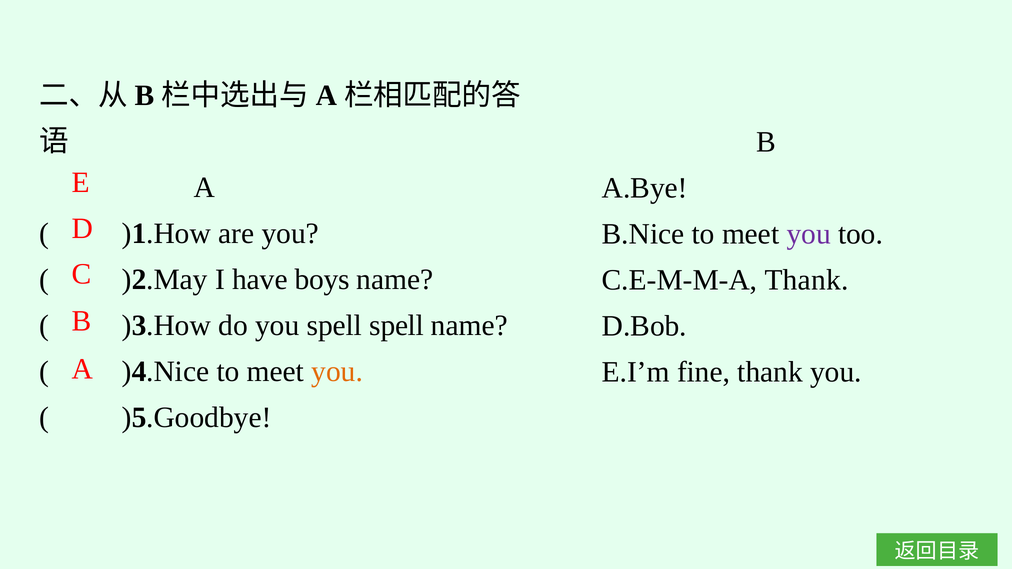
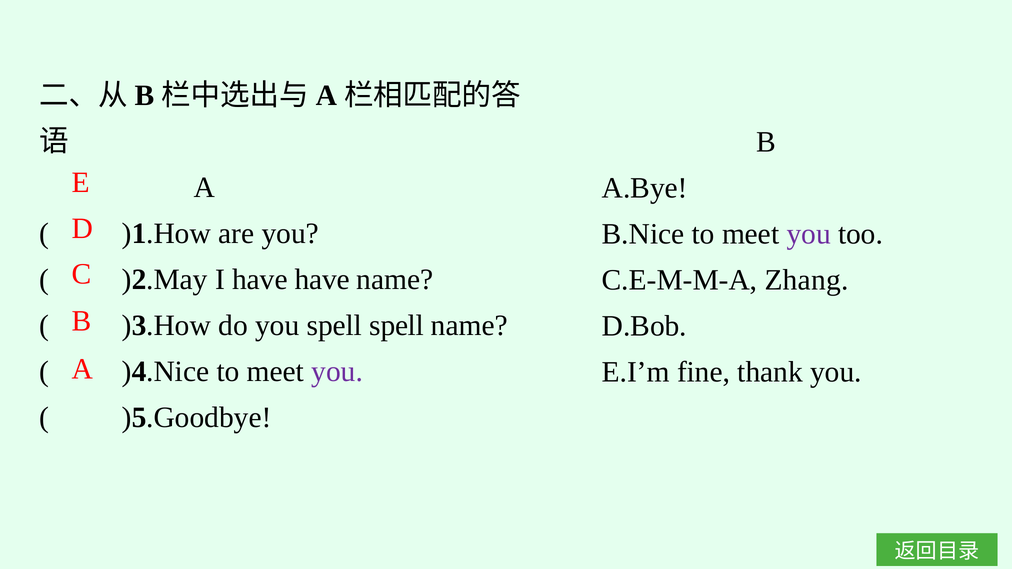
have boys: boys -> have (322, 280)
C.E-M-M-A Thank: Thank -> Zhang (807, 280)
you colour: orange -> purple (337, 372)
